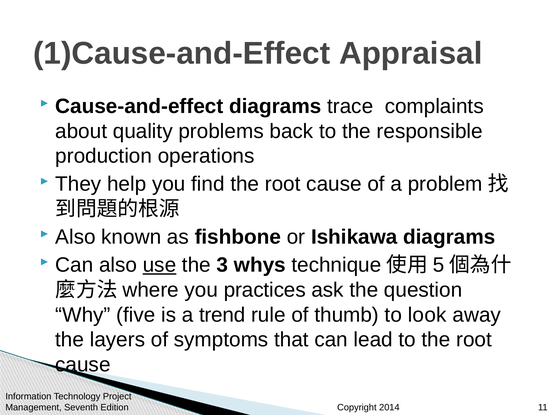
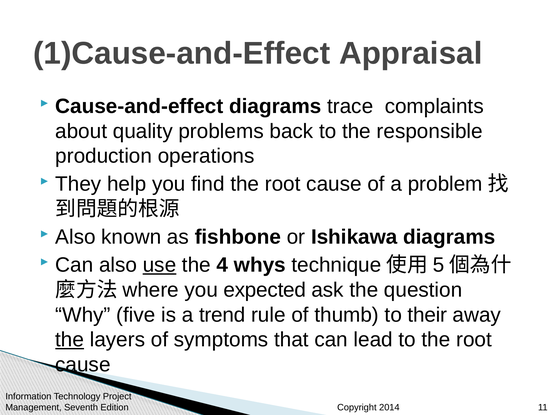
3: 3 -> 4 (222, 265)
practices: practices -> expected (265, 290)
look: look -> their (427, 315)
the underline: none -> present (70, 340)
